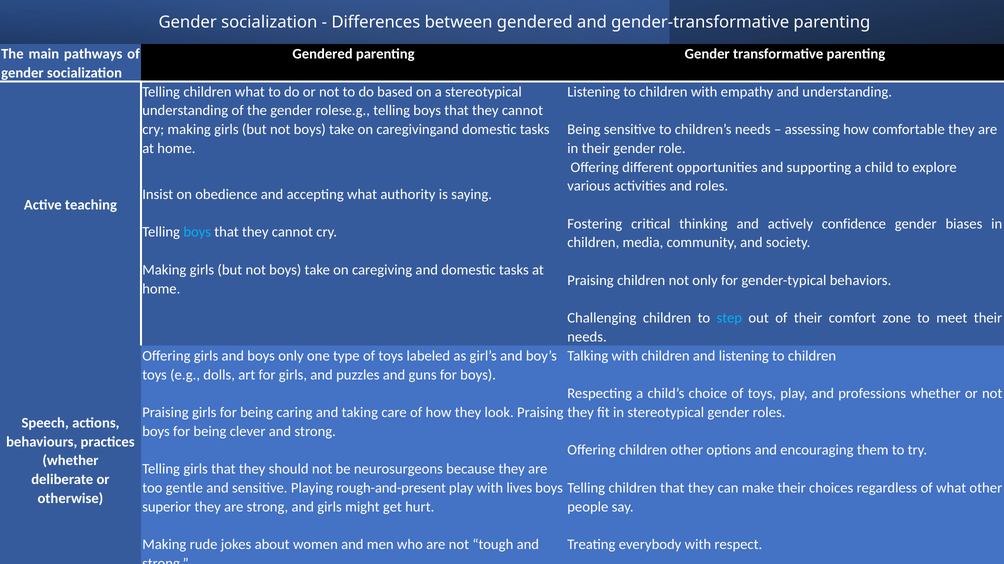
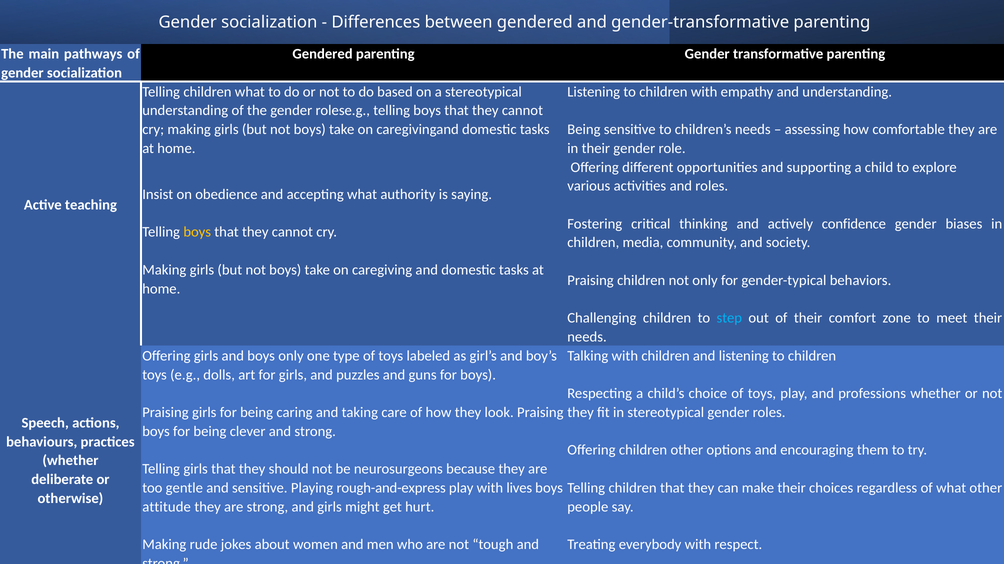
boys colour: light blue -> yellow (197, 232)
rough-and-present: rough-and-present -> rough-and-express (391, 488)
superior: superior -> attitude (167, 507)
